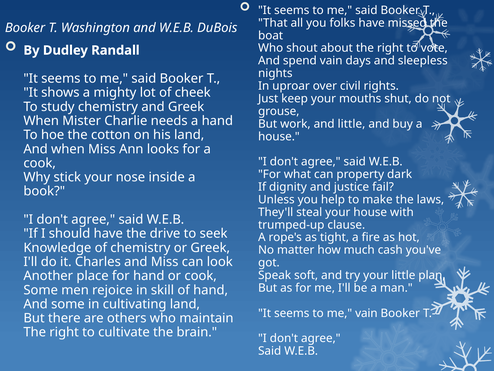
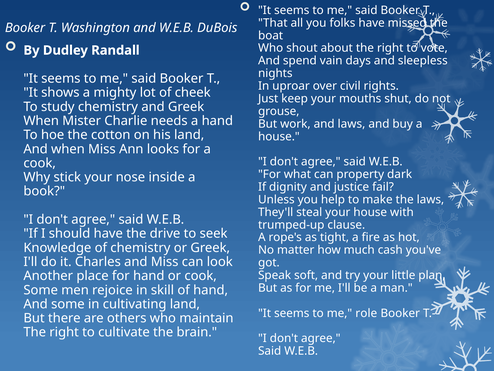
and little: little -> laws (351, 124)
me vain: vain -> role (366, 313)
